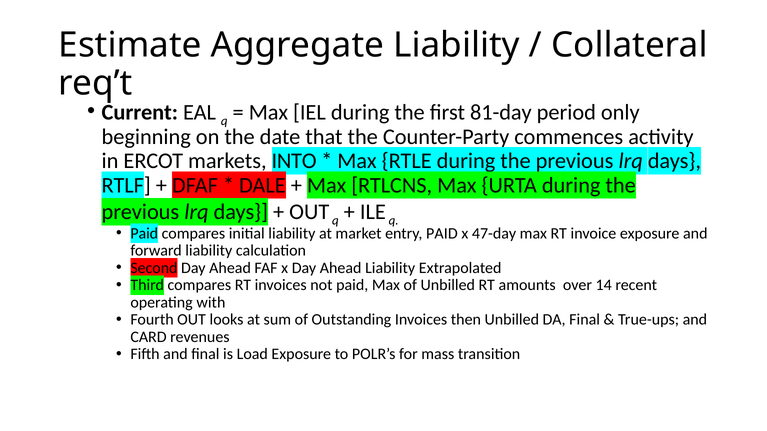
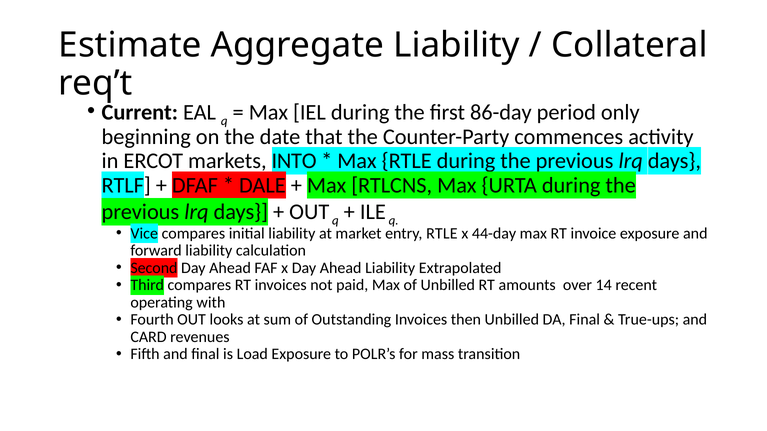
81-day: 81-day -> 86-day (501, 112)
Paid: Paid -> Vice (144, 234)
entry PAID: PAID -> RTLE (442, 234)
47-day: 47-day -> 44-day (494, 234)
